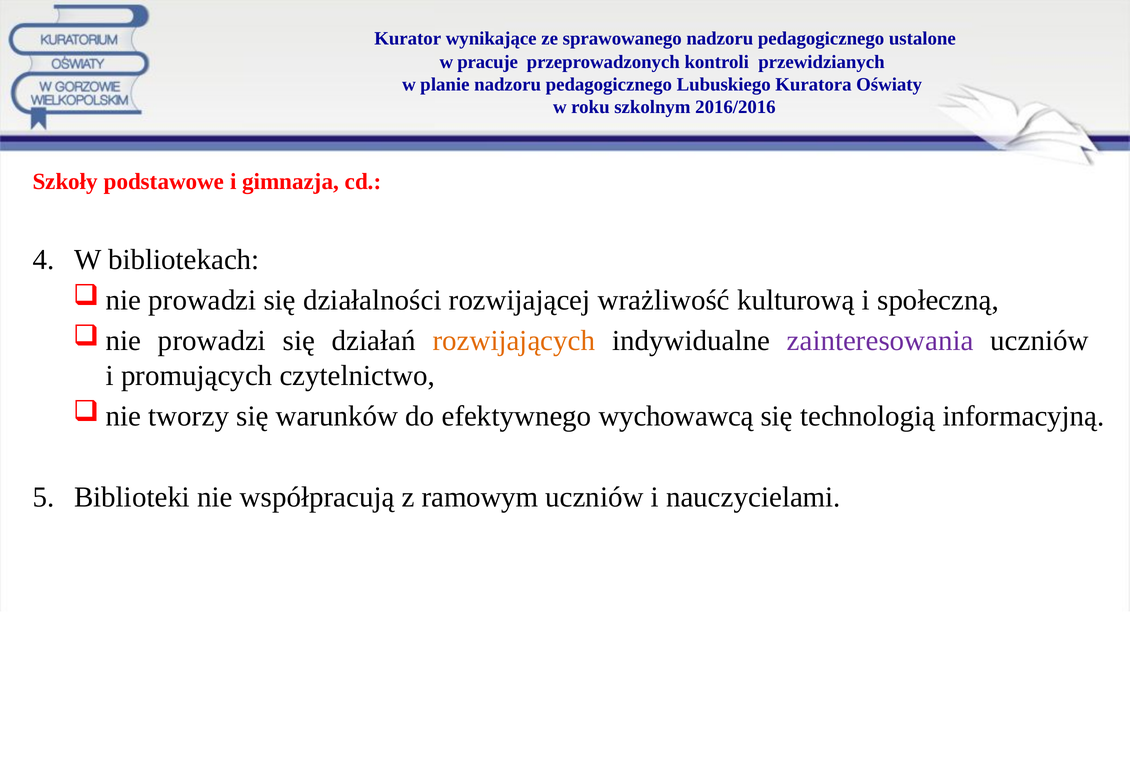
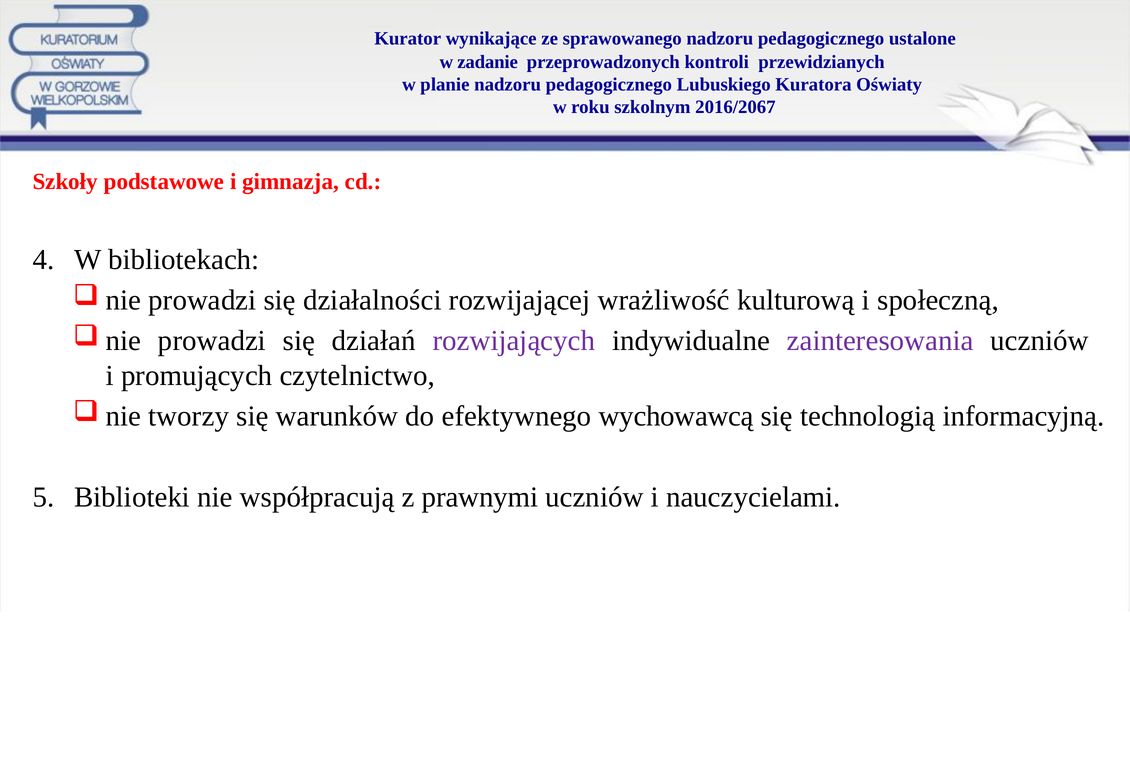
pracuje: pracuje -> zadanie (488, 62)
2016/2016: 2016/2016 -> 2016/2067 (735, 107)
rozwijających colour: orange -> purple (514, 341)
ramowym: ramowym -> prawnymi (480, 498)
